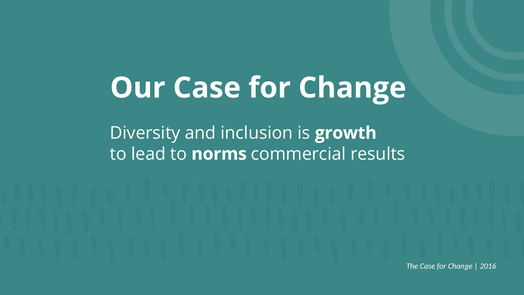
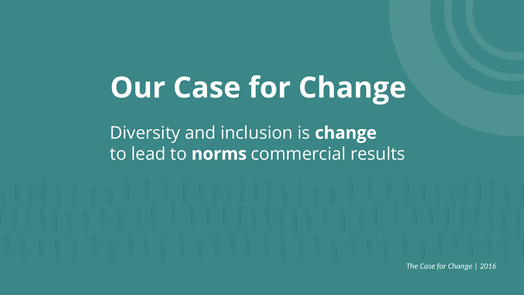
is growth: growth -> change (346, 133)
